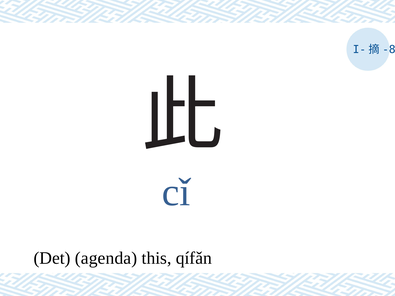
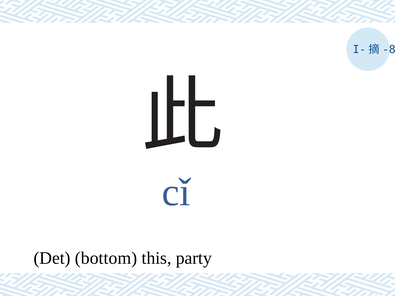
agenda: agenda -> bottom (106, 258)
qífǎn: qífǎn -> party (194, 258)
